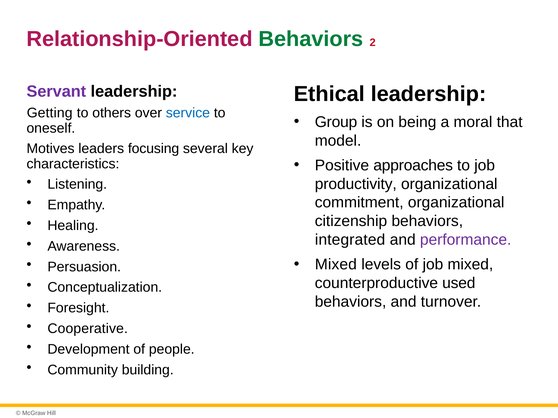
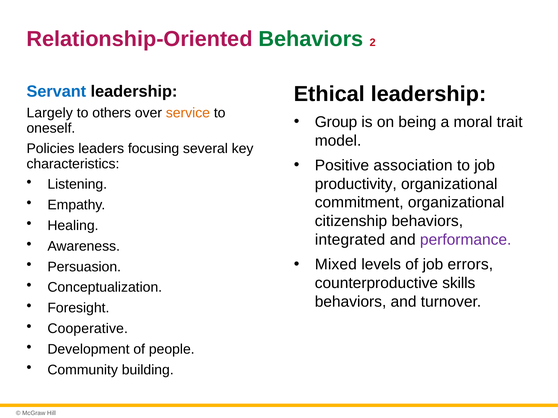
Servant colour: purple -> blue (56, 92)
Getting: Getting -> Largely (50, 113)
service colour: blue -> orange (188, 113)
that: that -> trait (510, 122)
Motives: Motives -> Policies (51, 149)
approaches: approaches -> association (413, 166)
job mixed: mixed -> errors (470, 265)
used: used -> skills (459, 283)
